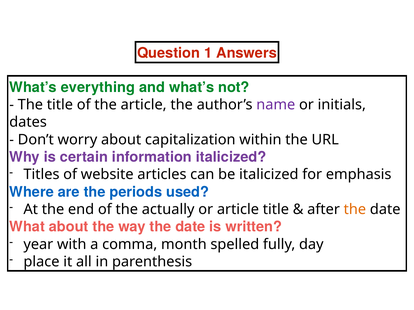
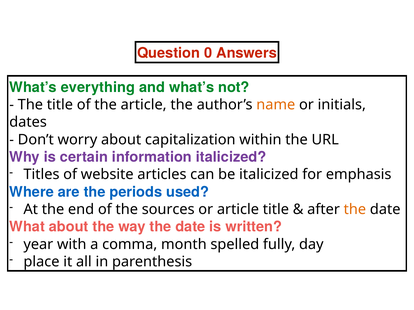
1: 1 -> 0 (208, 53)
name colour: purple -> orange (276, 105)
actually: actually -> sources (168, 210)
